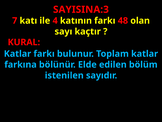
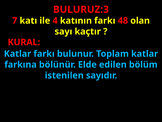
SAYISINA:3: SAYISINA:3 -> BULURUZ:3 (81, 10)
